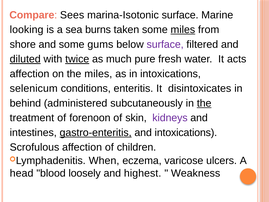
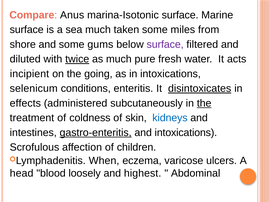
Sees: Sees -> Anus (72, 15)
looking: looking -> surface (27, 30)
sea burns: burns -> much (98, 30)
miles underline: present -> none (183, 30)
diluted underline: present -> none (25, 59)
affection: affection -> incipient (29, 74)
the miles: miles -> going (98, 74)
disintoxicates underline: none -> present (200, 88)
behind: behind -> effects (25, 103)
forenoon: forenoon -> coldness (90, 118)
kidneys colour: purple -> blue (170, 118)
Weakness: Weakness -> Abdominal (196, 173)
